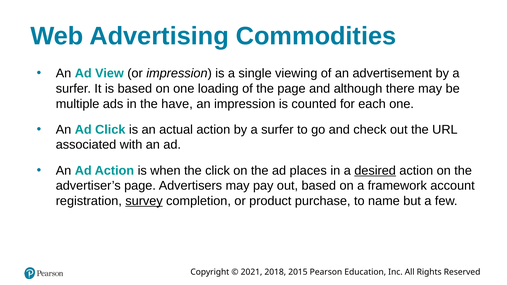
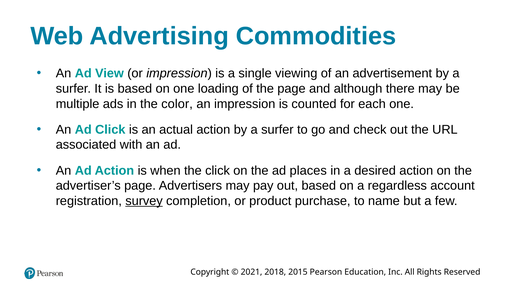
have: have -> color (177, 104)
desired underline: present -> none (375, 171)
framework: framework -> regardless (397, 186)
